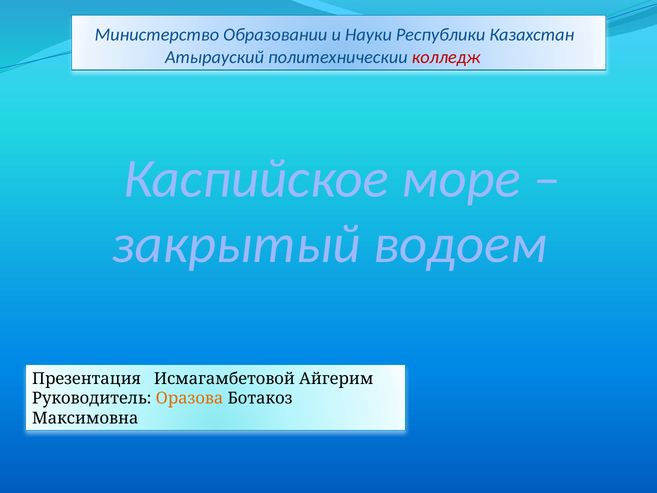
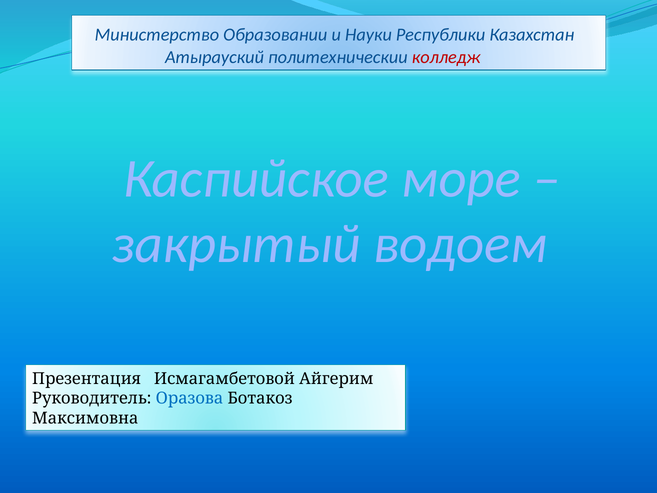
Оразова colour: orange -> blue (190, 398)
